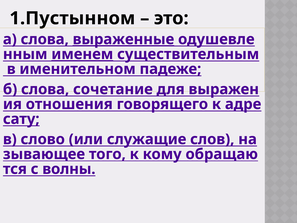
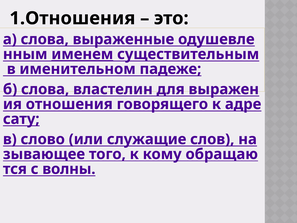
1.Пустынном: 1.Пустынном -> 1.Отношения (72, 18)
выраженные underline: present -> none (123, 39)
сочетание: сочетание -> властелин (113, 89)
